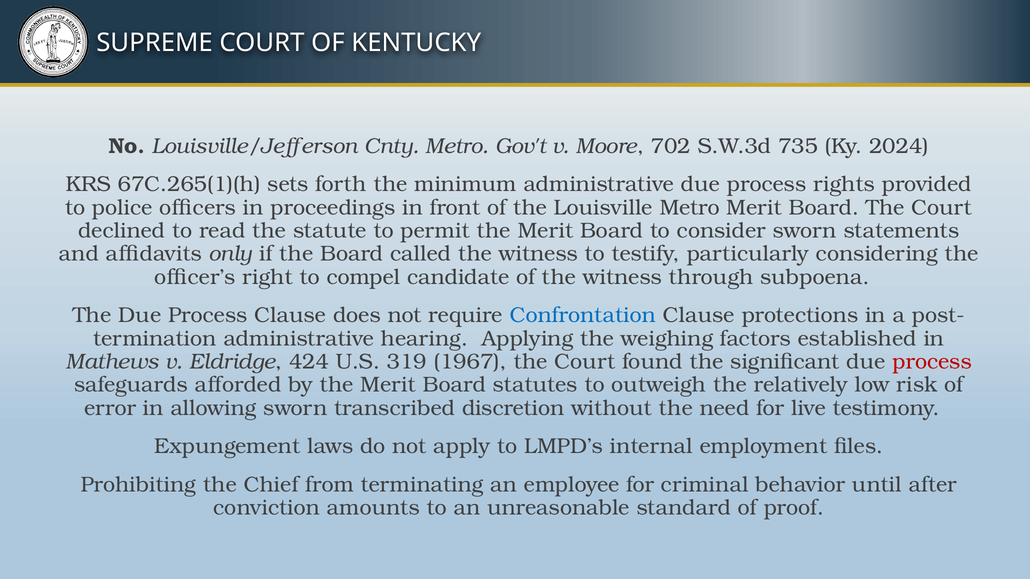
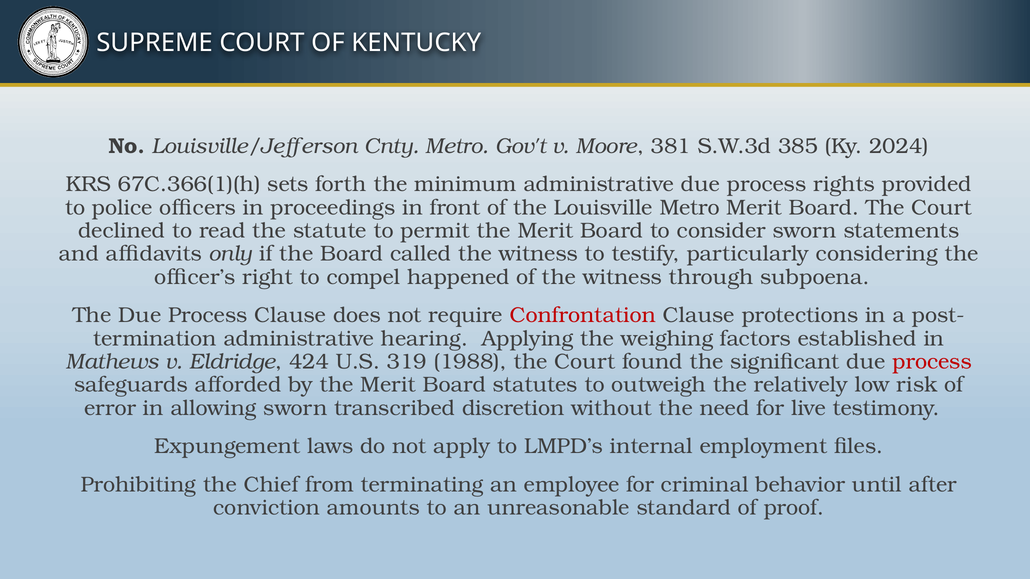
702: 702 -> 381 (671, 146)
735: 735 -> 385 (798, 146)
67C.265(1)(h: 67C.265(1)(h -> 67C.366(1)(h (189, 184)
candidate: candidate -> happened (458, 277)
Confrontation colour: blue -> red (583, 315)
1967: 1967 -> 1988 (470, 362)
